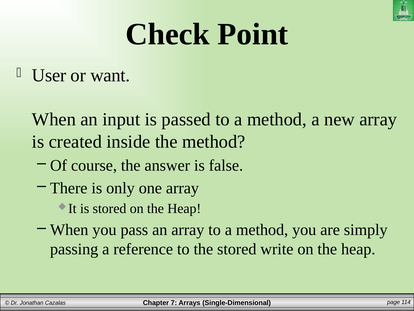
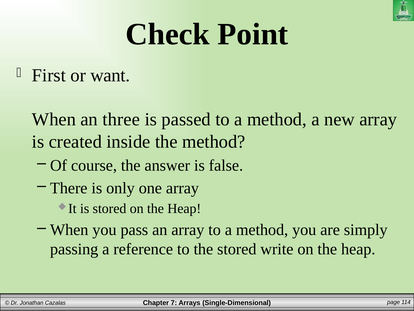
User: User -> First (49, 75)
input: input -> three (121, 119)
